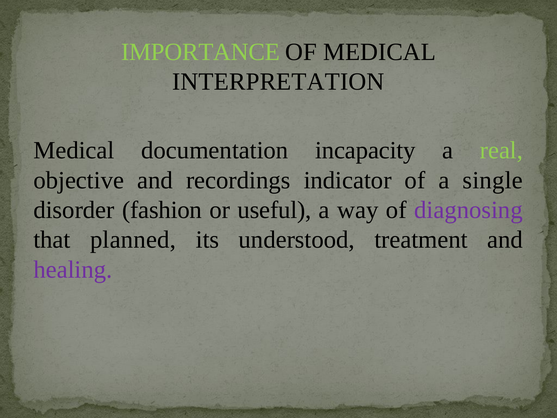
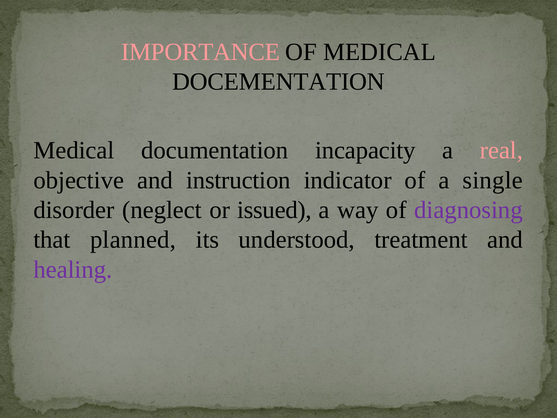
IMPORTANCE colour: light green -> pink (201, 52)
INTERPRETATION: INTERPRETATION -> DOCEMENTATION (278, 82)
real colour: light green -> pink (501, 150)
recordings: recordings -> instruction (238, 180)
fashion: fashion -> neglect (162, 210)
useful: useful -> issued (274, 210)
